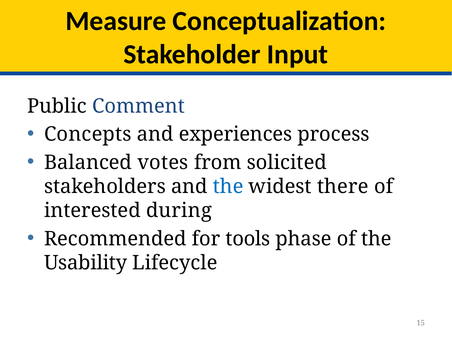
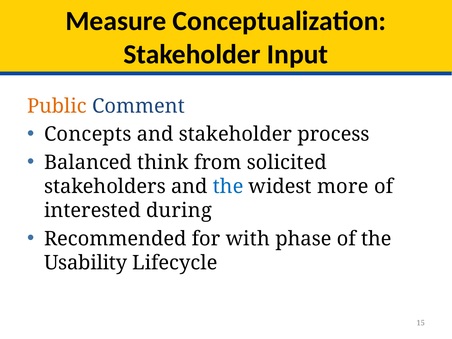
Public colour: black -> orange (57, 106)
and experiences: experiences -> stakeholder (235, 134)
votes: votes -> think (163, 162)
there: there -> more (343, 187)
tools: tools -> with (248, 239)
